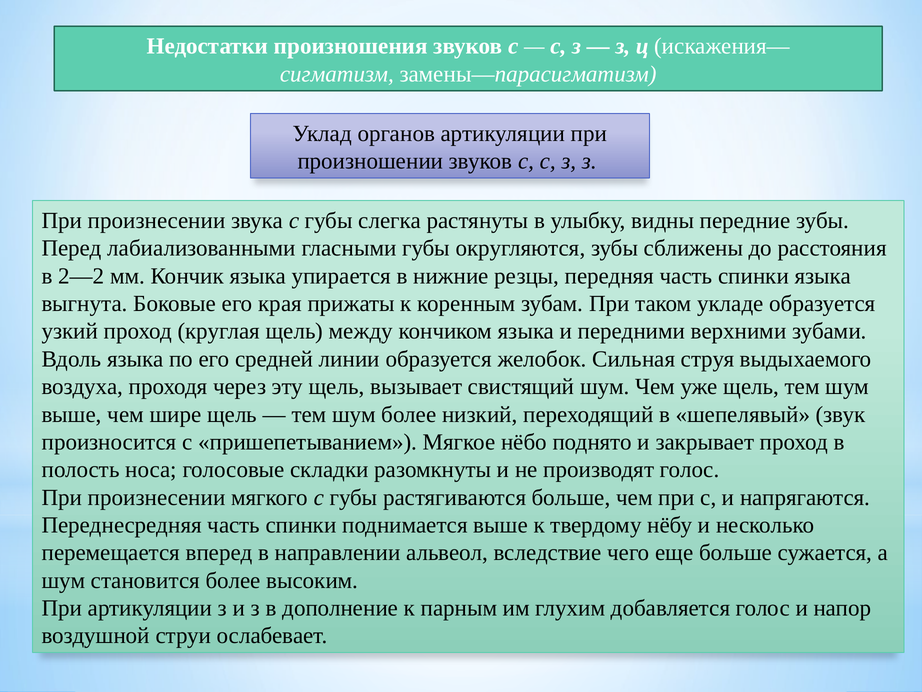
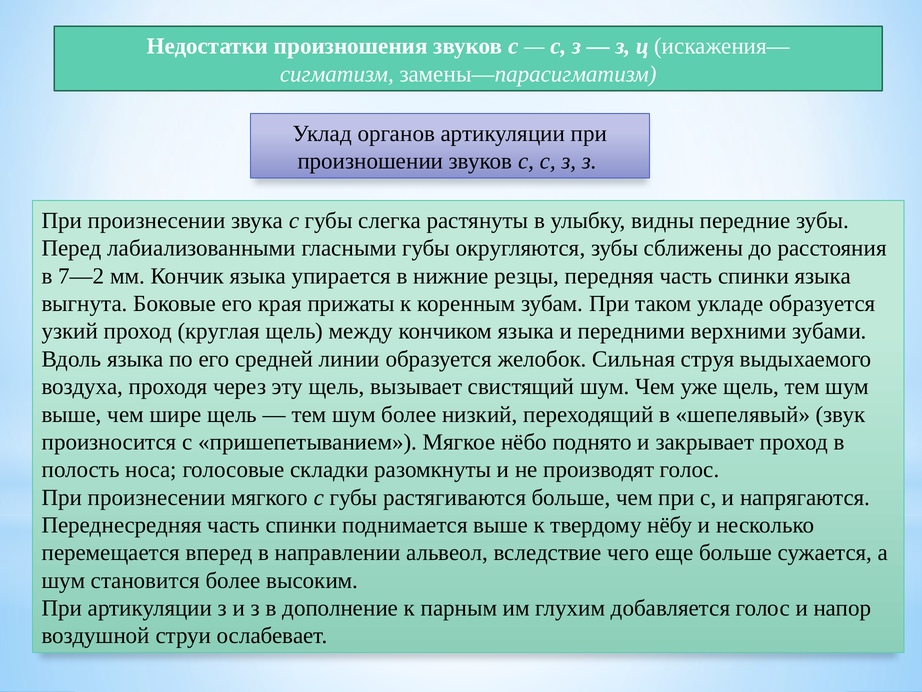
2—2: 2—2 -> 7—2 (81, 276)
